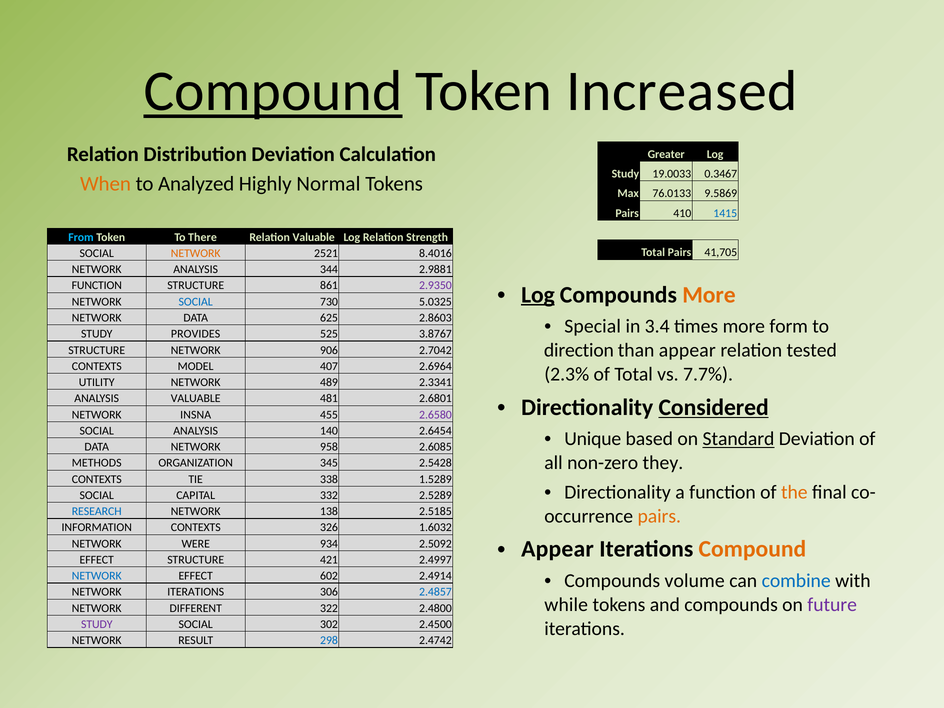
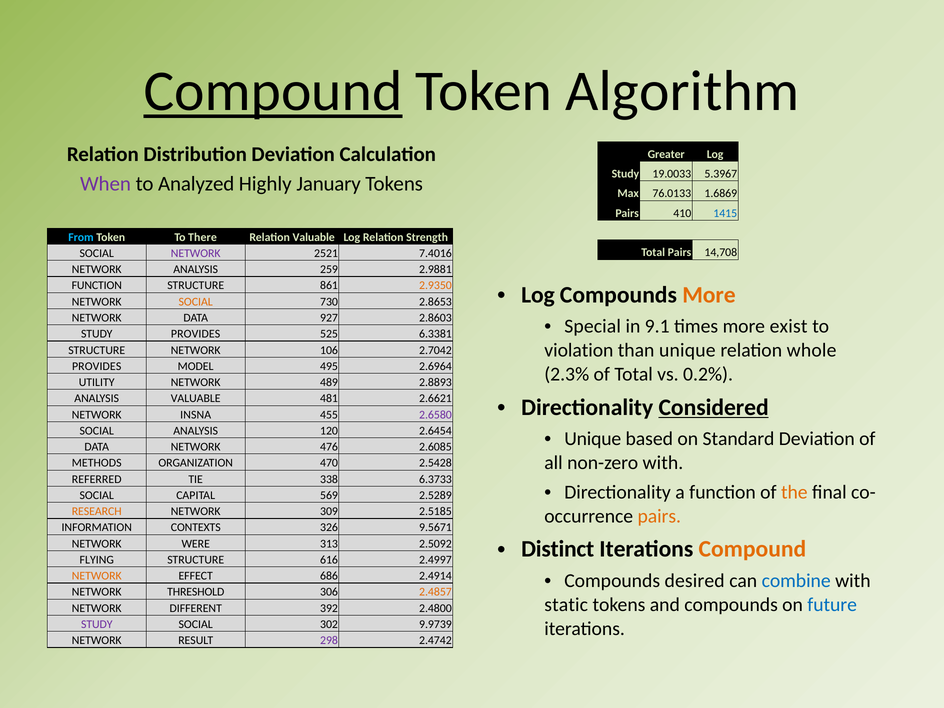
Increased: Increased -> Algorithm (682, 91)
0.3467: 0.3467 -> 5.3967 (721, 174)
When colour: orange -> purple (105, 184)
Normal: Normal -> January (329, 184)
9.5869: 9.5869 -> 1.6869 (721, 194)
41,705: 41,705 -> 14,708 (721, 253)
NETWORK colour: orange -> purple (196, 253)
8.4016: 8.4016 -> 7.4016 (435, 253)
344: 344 -> 259 (329, 269)
2.9350 colour: purple -> orange (435, 286)
Log underline: present -> none (538, 295)
SOCIAL colour: blue -> orange (196, 302)
5.0325: 5.0325 -> 2.8653 (435, 302)
625: 625 -> 927 (329, 318)
3.4: 3.4 -> 9.1 (657, 326)
form: form -> exist (789, 326)
3.8767: 3.8767 -> 6.3381 (435, 334)
direction: direction -> violation (579, 350)
than appear: appear -> unique (687, 350)
tested: tested -> whole (812, 350)
906: 906 -> 106 (329, 350)
CONTEXTS: CONTEXTS -> PROVIDES (97, 366)
407: 407 -> 495 (329, 366)
7.7%: 7.7% -> 0.2% (708, 374)
2.3341: 2.3341 -> 2.8893 (435, 382)
2.6801: 2.6801 -> 2.6621 (435, 398)
140: 140 -> 120 (329, 431)
Standard underline: present -> none (738, 439)
958: 958 -> 476 (329, 447)
non-zero they: they -> with (663, 463)
345: 345 -> 470 (329, 463)
CONTEXTS: CONTEXTS -> REFERRED (97, 479)
1.5289: 1.5289 -> 6.3733 (435, 479)
332: 332 -> 569 (329, 495)
RESEARCH colour: blue -> orange (97, 511)
138: 138 -> 309 (329, 511)
1.6032: 1.6032 -> 9.5671 (435, 528)
Appear: Appear -> Distinct (558, 549)
934: 934 -> 313 (329, 544)
EFFECT: EFFECT -> FLYING (97, 560)
421: 421 -> 616 (329, 560)
NETWORK colour: blue -> orange (97, 576)
602: 602 -> 686 (329, 576)
volume: volume -> desired (695, 581)
NETWORK ITERATIONS: ITERATIONS -> THRESHOLD (196, 592)
2.4857 colour: blue -> orange (435, 592)
while: while -> static (566, 605)
future colour: purple -> blue (832, 605)
322: 322 -> 392 (329, 608)
2.4500: 2.4500 -> 9.9739 (435, 624)
298 colour: blue -> purple (329, 640)
